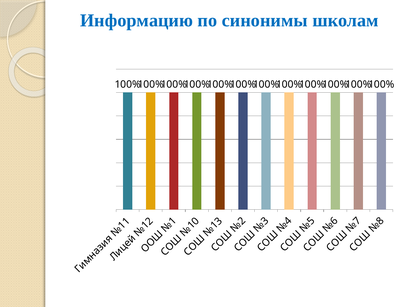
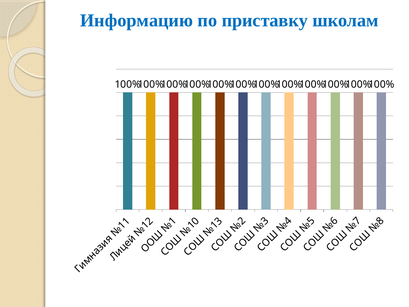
синонимы: синонимы -> приставку (265, 20)
